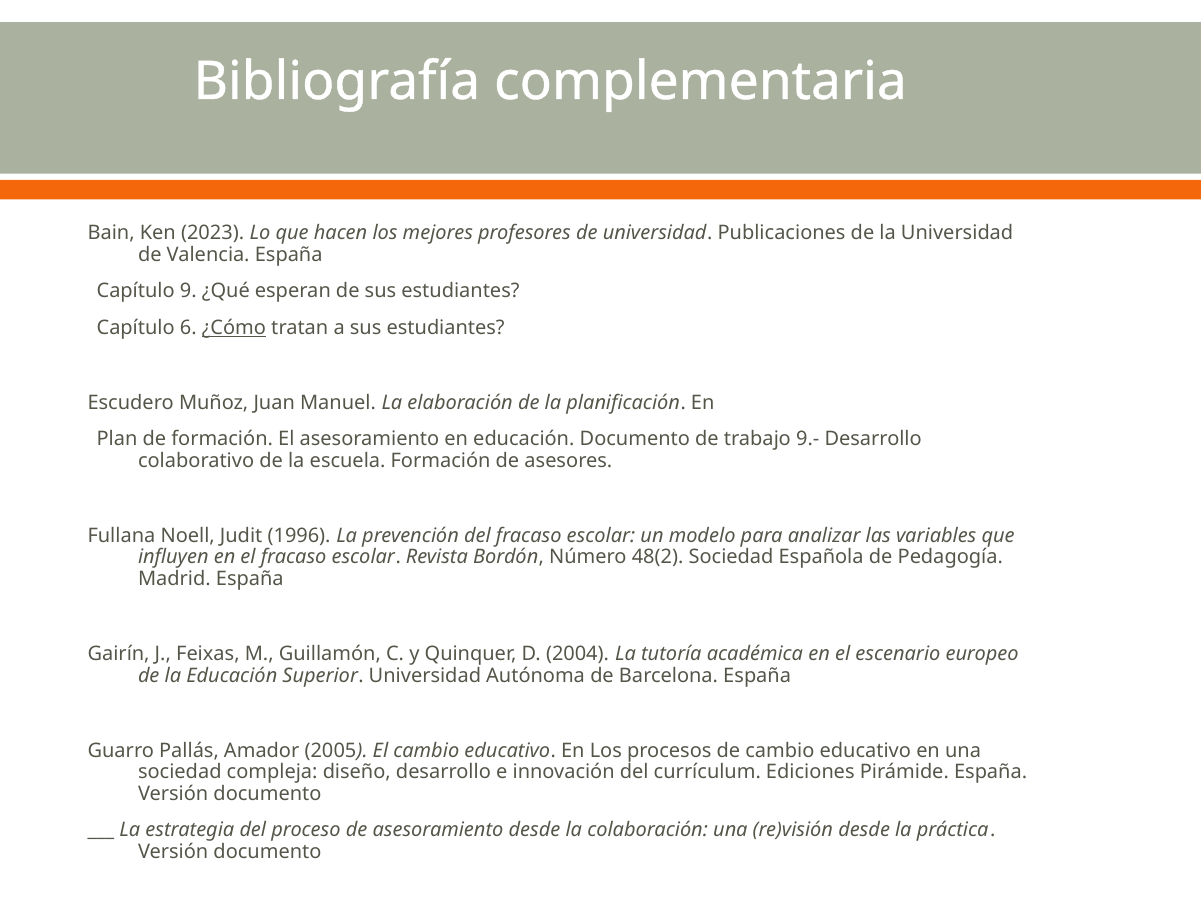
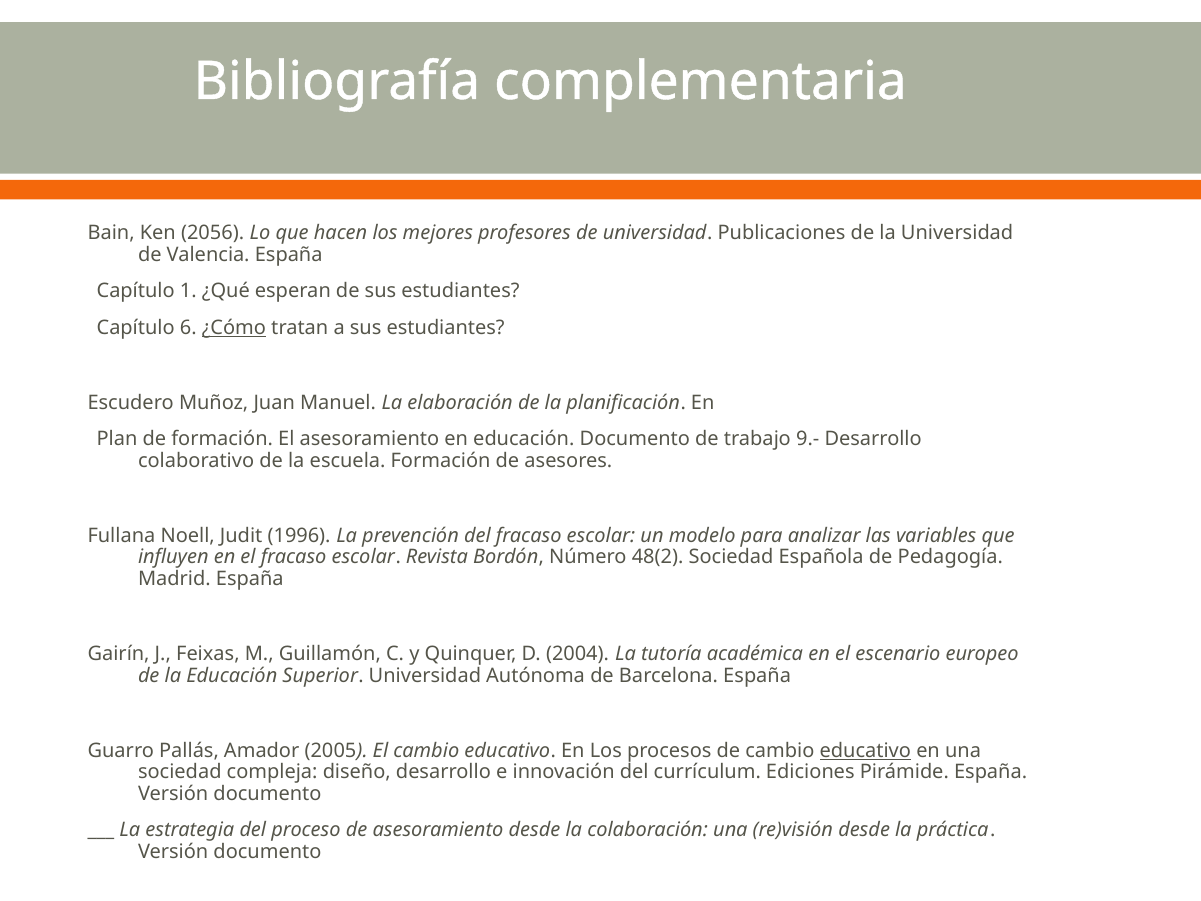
2023: 2023 -> 2056 (213, 233)
9: 9 -> 1 (188, 291)
educativo underline: none -> present (865, 750)
